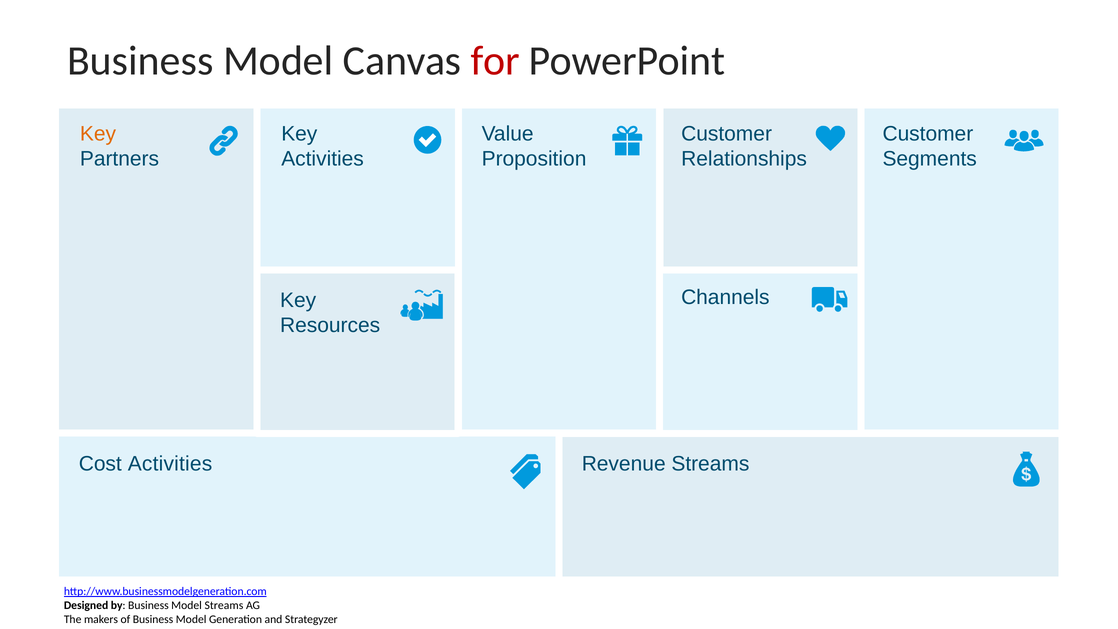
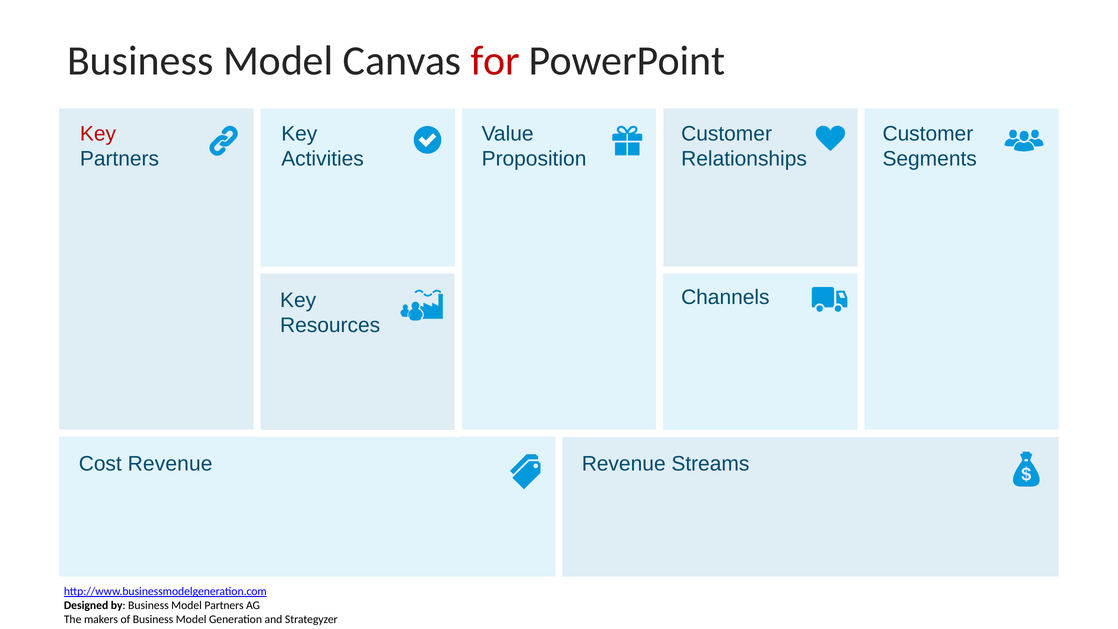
Key colour: orange -> red (98, 134)
Cost Activities: Activities -> Revenue (170, 464)
Model Streams: Streams -> Partners (224, 605)
